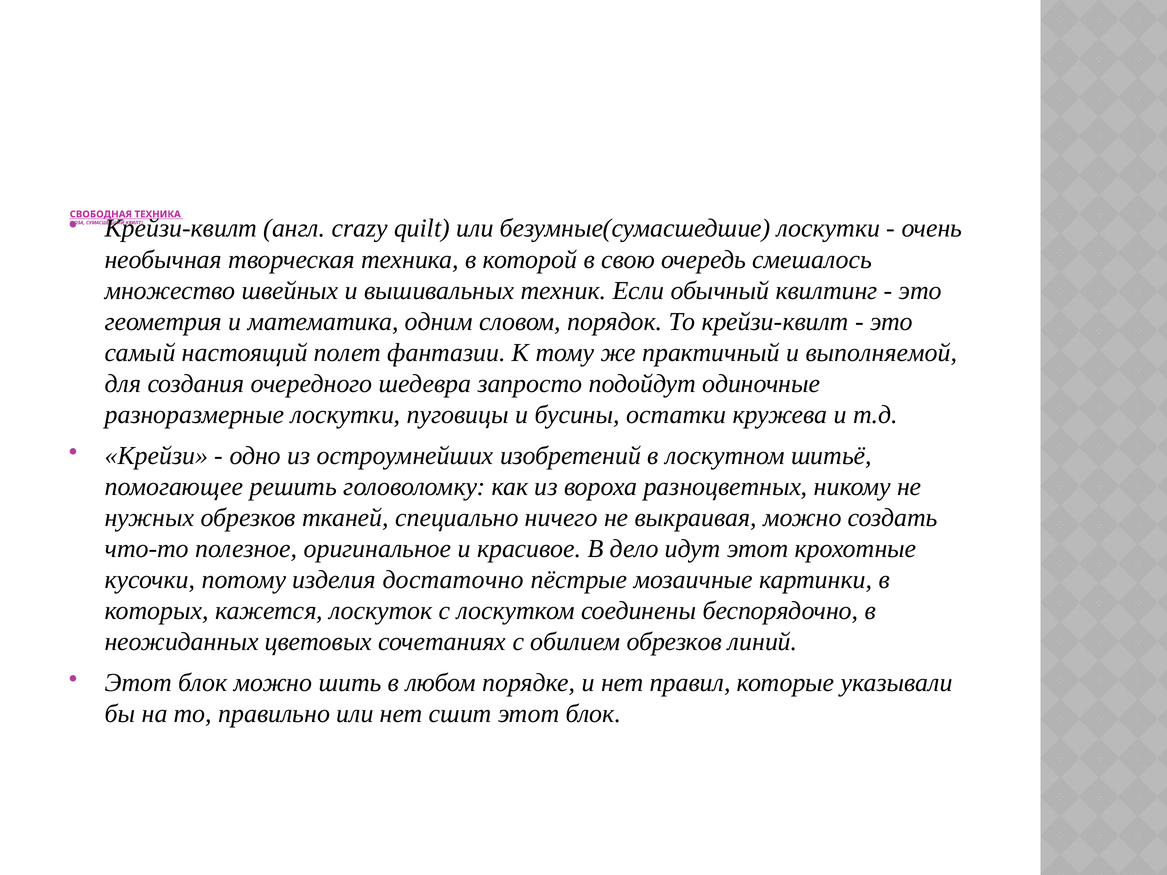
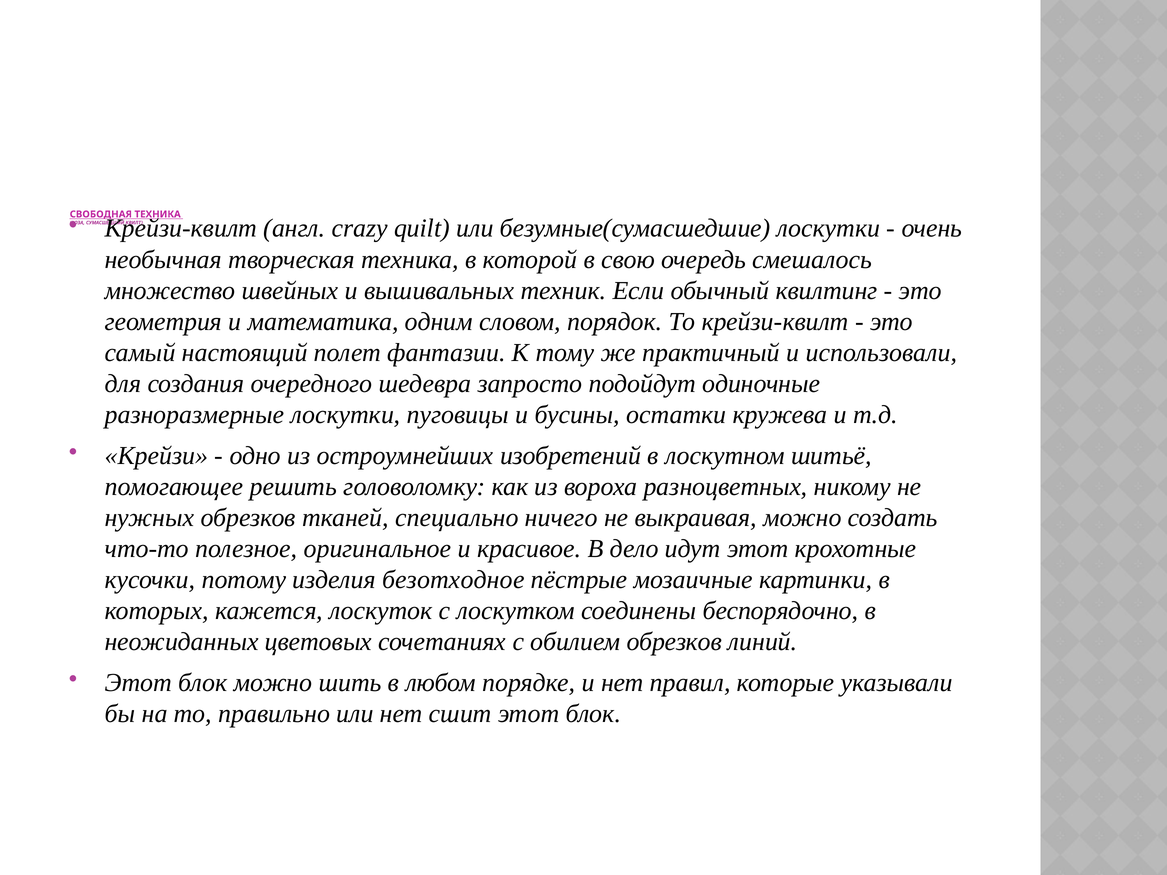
выполняемой: выполняемой -> использовали (881, 353)
достаточно: достаточно -> безотходное (453, 580)
